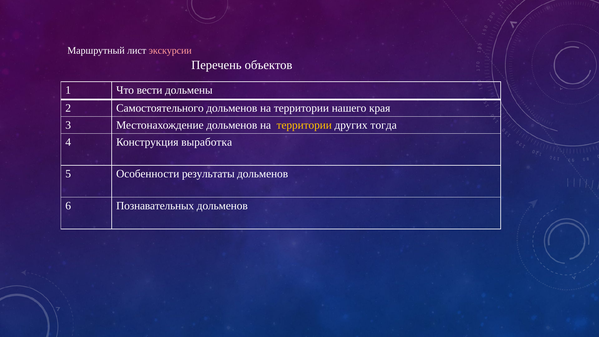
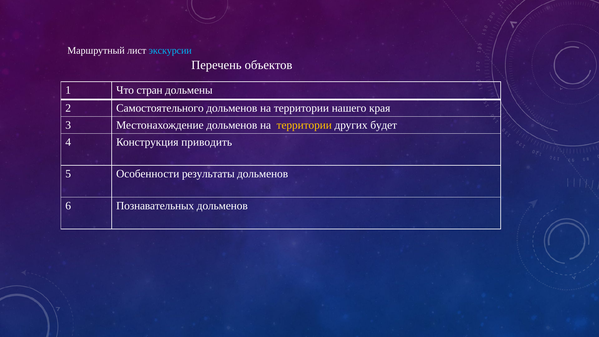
экскурсии colour: pink -> light blue (170, 50)
вести: вести -> стран (150, 90)
тогда: тогда -> будет (384, 125)
выработка: выработка -> приводить (207, 142)
